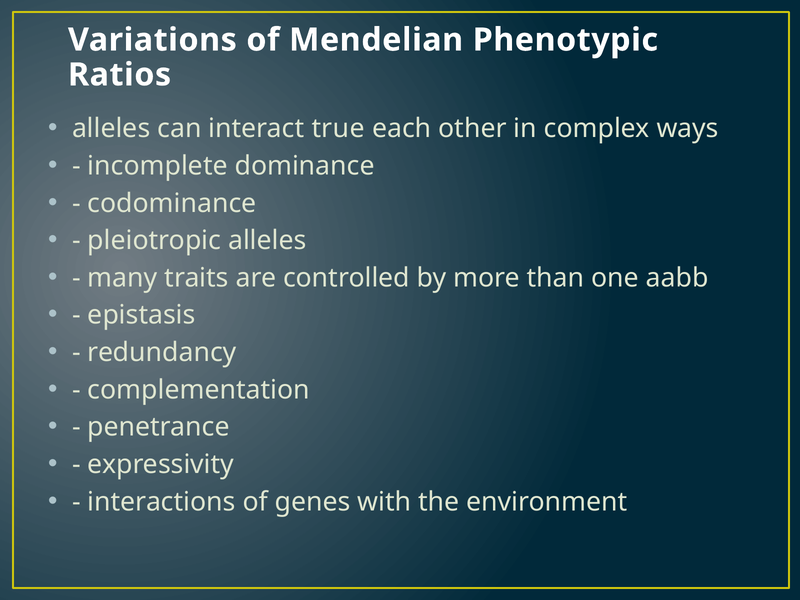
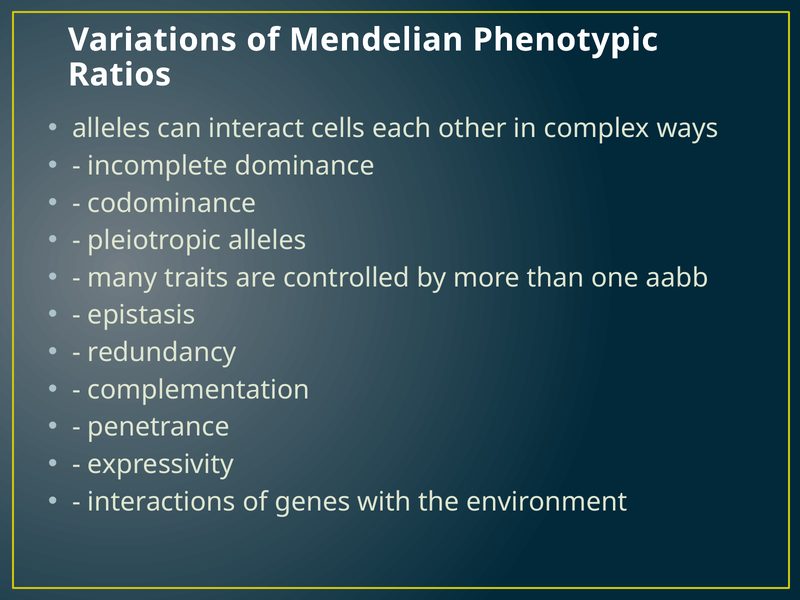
true: true -> cells (338, 129)
